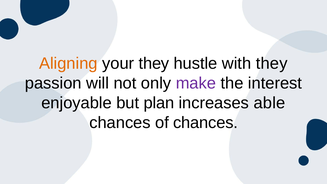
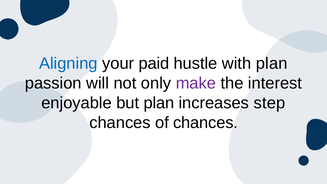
Aligning colour: orange -> blue (68, 63)
your they: they -> paid (154, 63)
with they: they -> plan (272, 63)
able: able -> step (269, 103)
